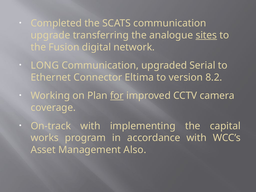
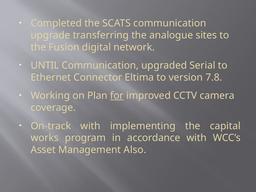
sites underline: present -> none (206, 35)
LONG: LONG -> UNTIL (45, 65)
8.2: 8.2 -> 7.8 (214, 77)
